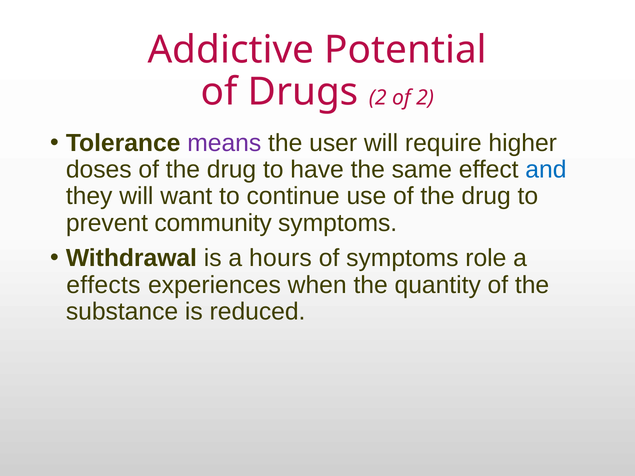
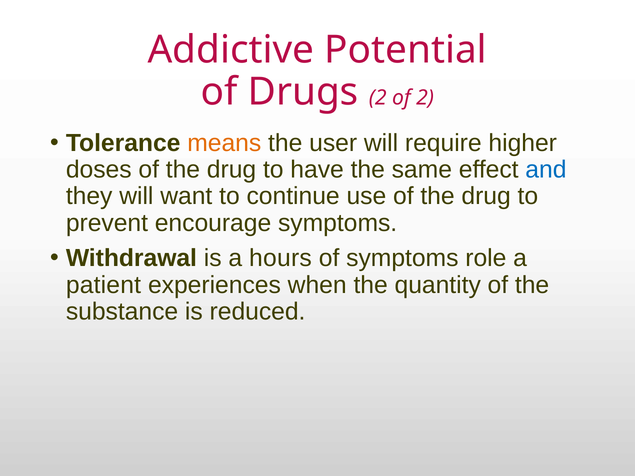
means colour: purple -> orange (224, 143)
community: community -> encourage (213, 223)
effects: effects -> patient (103, 285)
